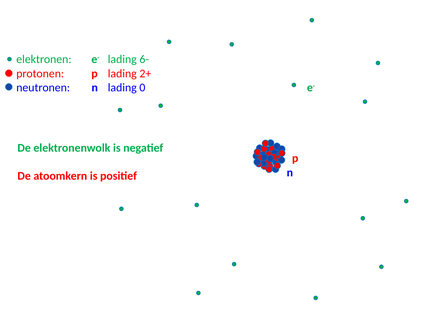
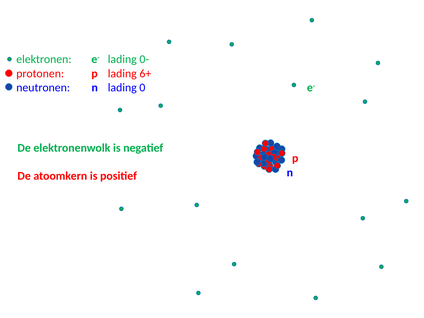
6-: 6- -> 0- (144, 59)
2+: 2+ -> 6+ (145, 74)
